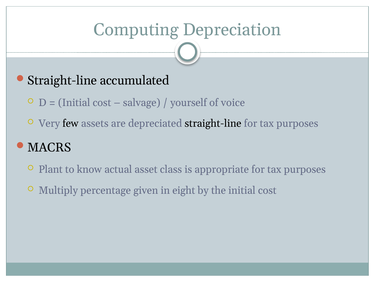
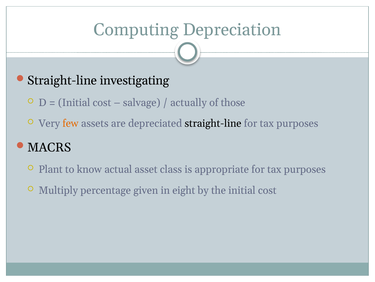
accumulated: accumulated -> investigating (135, 80)
yourself: yourself -> actually (189, 102)
voice: voice -> those (233, 102)
few colour: black -> orange (70, 123)
